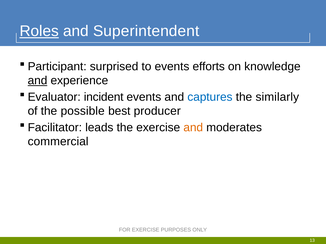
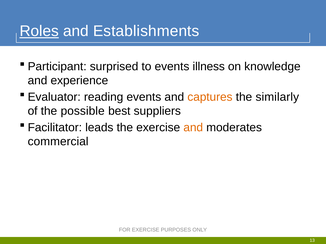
Superintendent: Superintendent -> Establishments (146, 31)
efforts: efforts -> illness (209, 67)
and underline: present -> none (38, 81)
incident: incident -> reading (104, 97)
captures colour: blue -> orange (210, 97)
producer: producer -> suppliers (157, 111)
